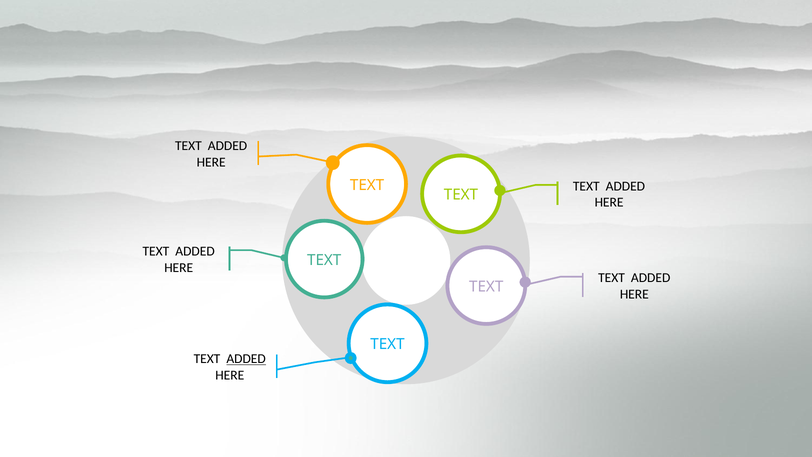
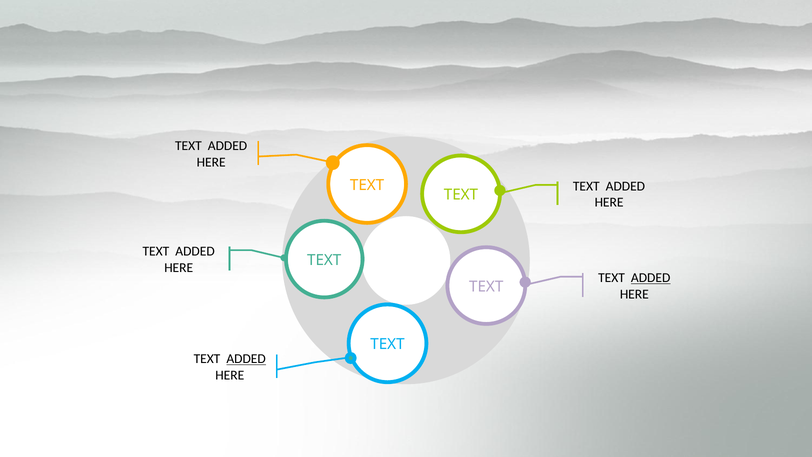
ADDED underline: none -> present (651, 278)
